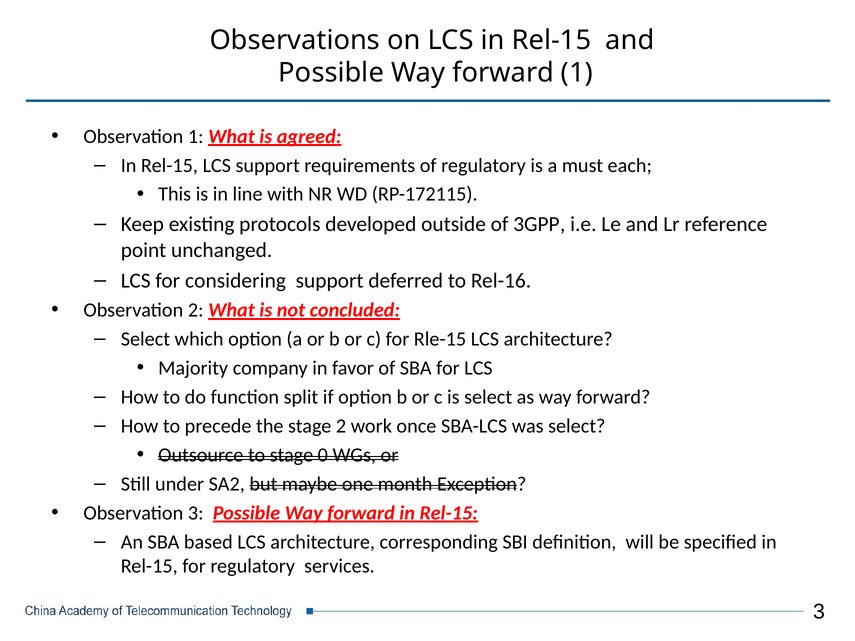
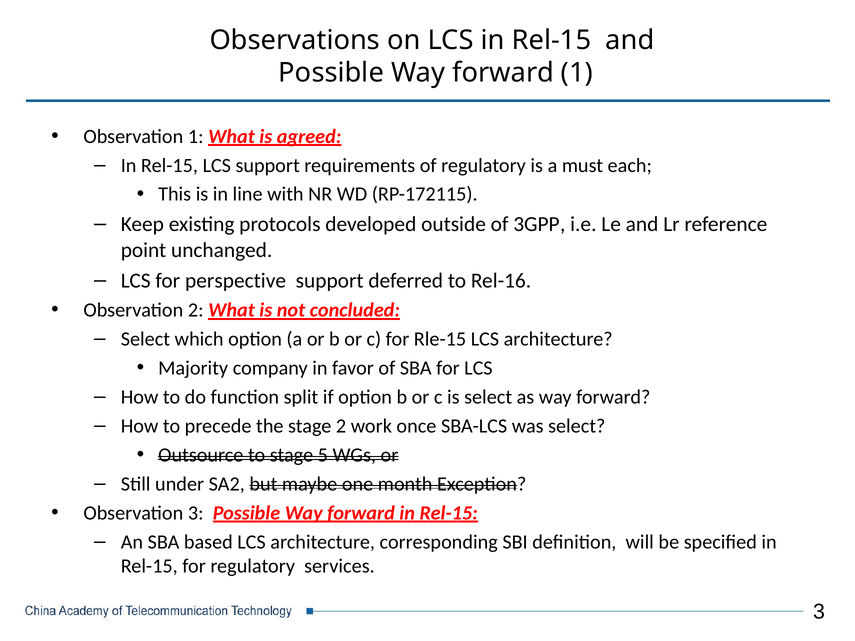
considering: considering -> perspective (236, 281)
0: 0 -> 5 (323, 455)
